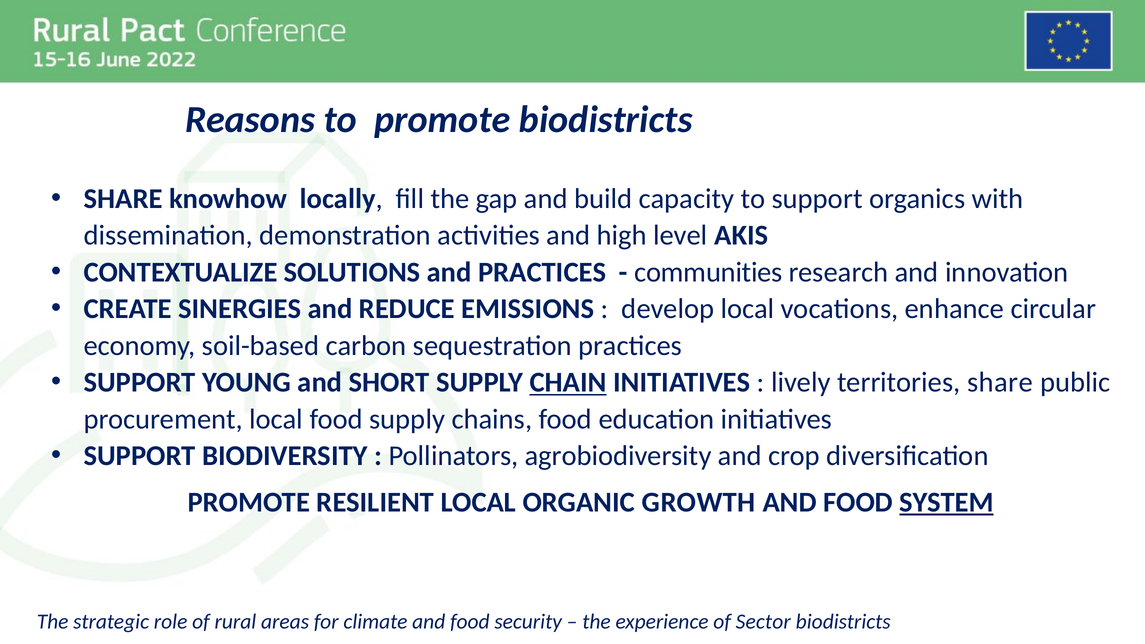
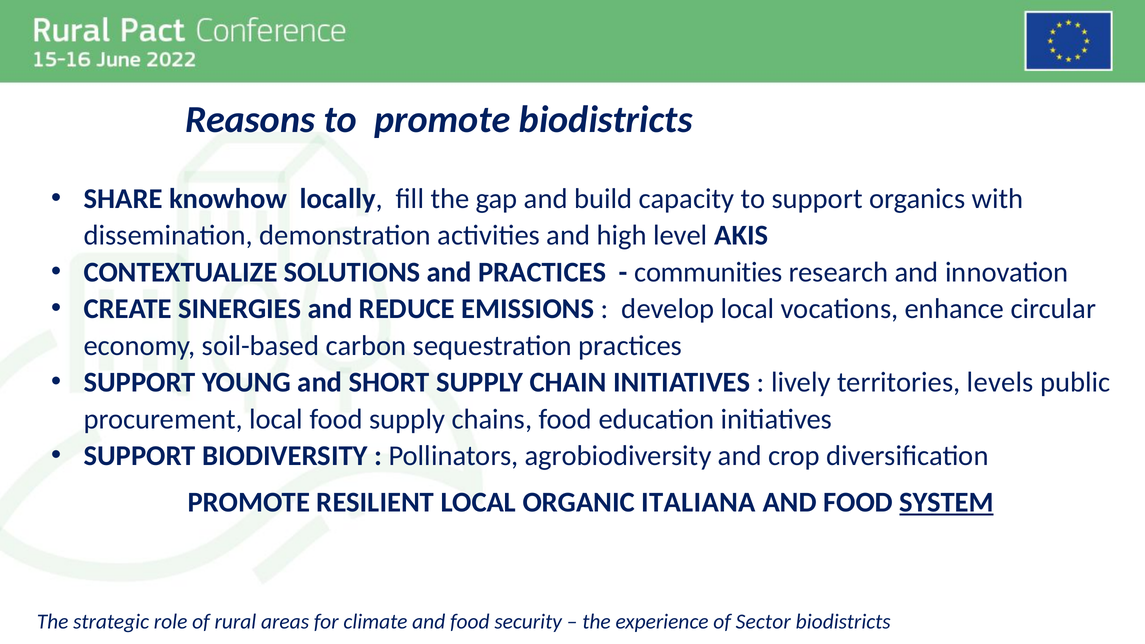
CHAIN underline: present -> none (568, 382)
territories share: share -> levels (1000, 382)
GROWTH: GROWTH -> ITALIANA (699, 502)
